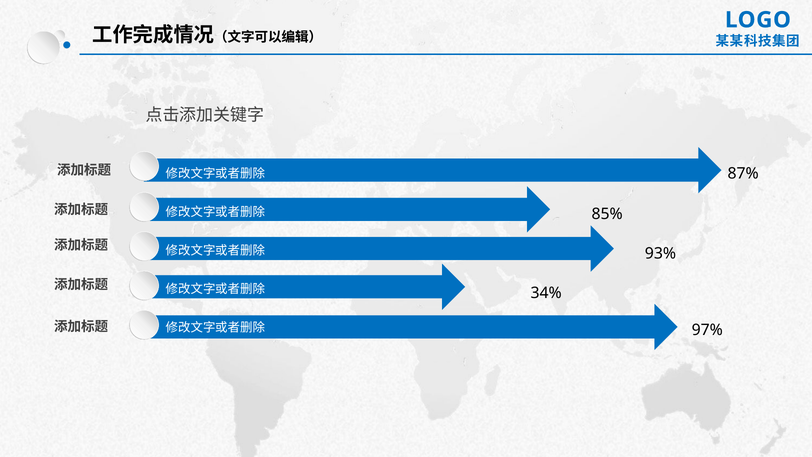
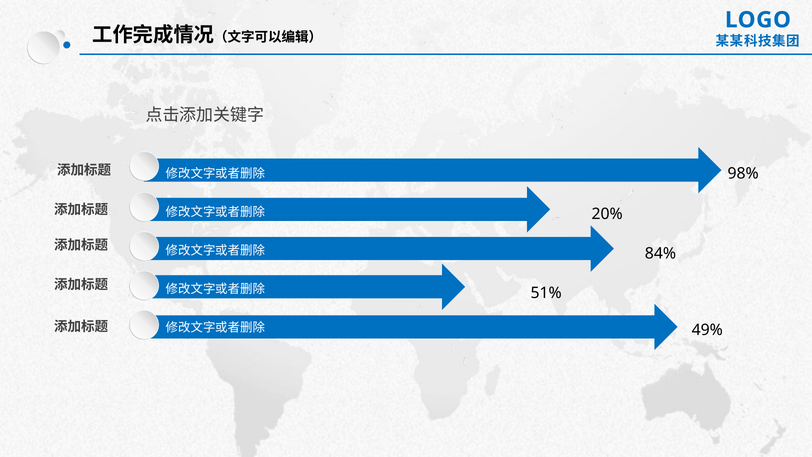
87%: 87% -> 98% (743, 173)
85%: 85% -> 20% (607, 214)
93%: 93% -> 84% (660, 253)
34%: 34% -> 51% (546, 293)
97%: 97% -> 49% (707, 330)
